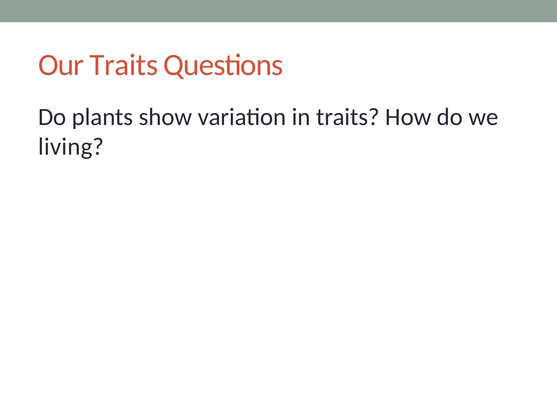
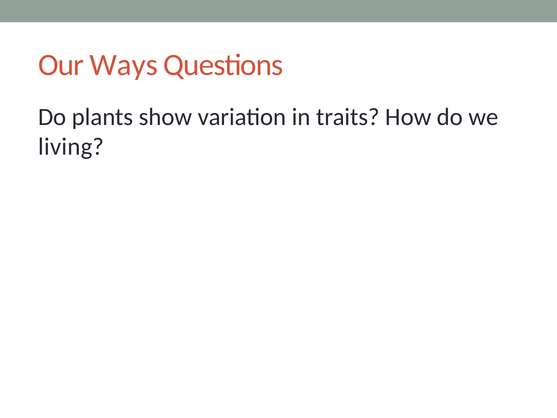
Our Traits: Traits -> Ways (124, 65)
